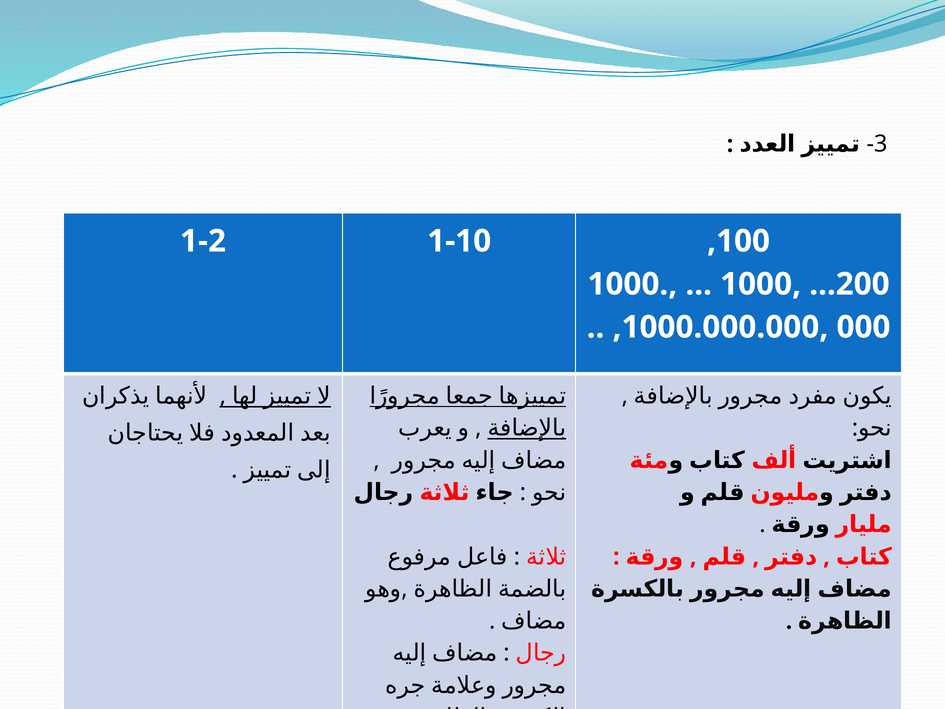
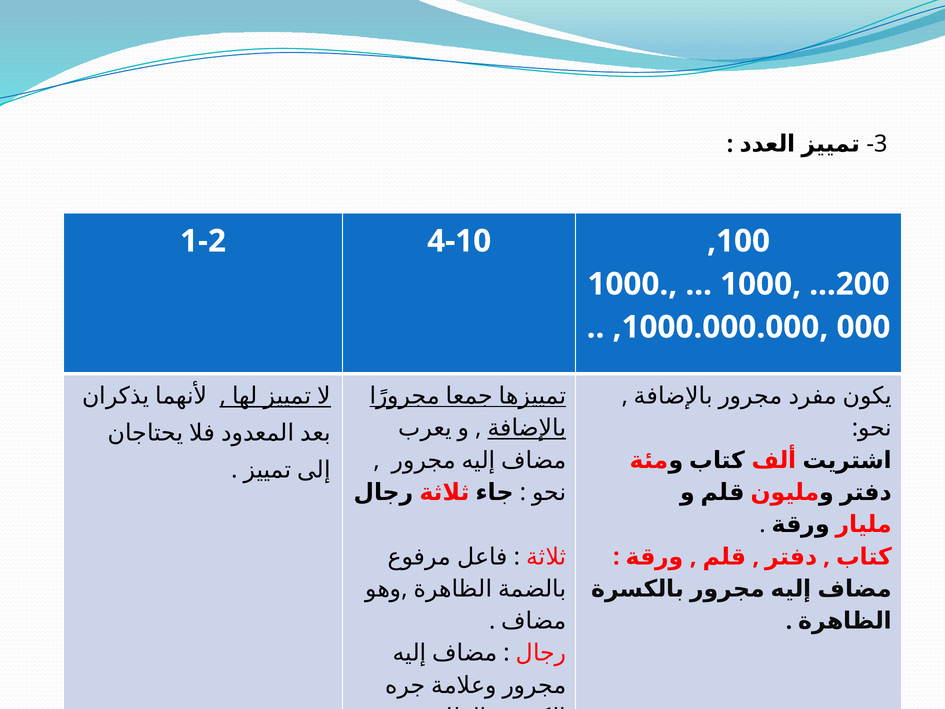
1-10: 1-10 -> 4-10 (459, 241)
